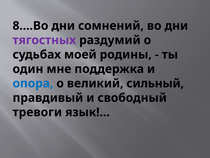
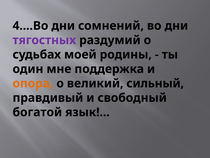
8.…Во: 8.…Во -> 4.…Во (30, 26)
опора colour: blue -> orange (33, 83)
тревоги: тревоги -> богатой (37, 112)
